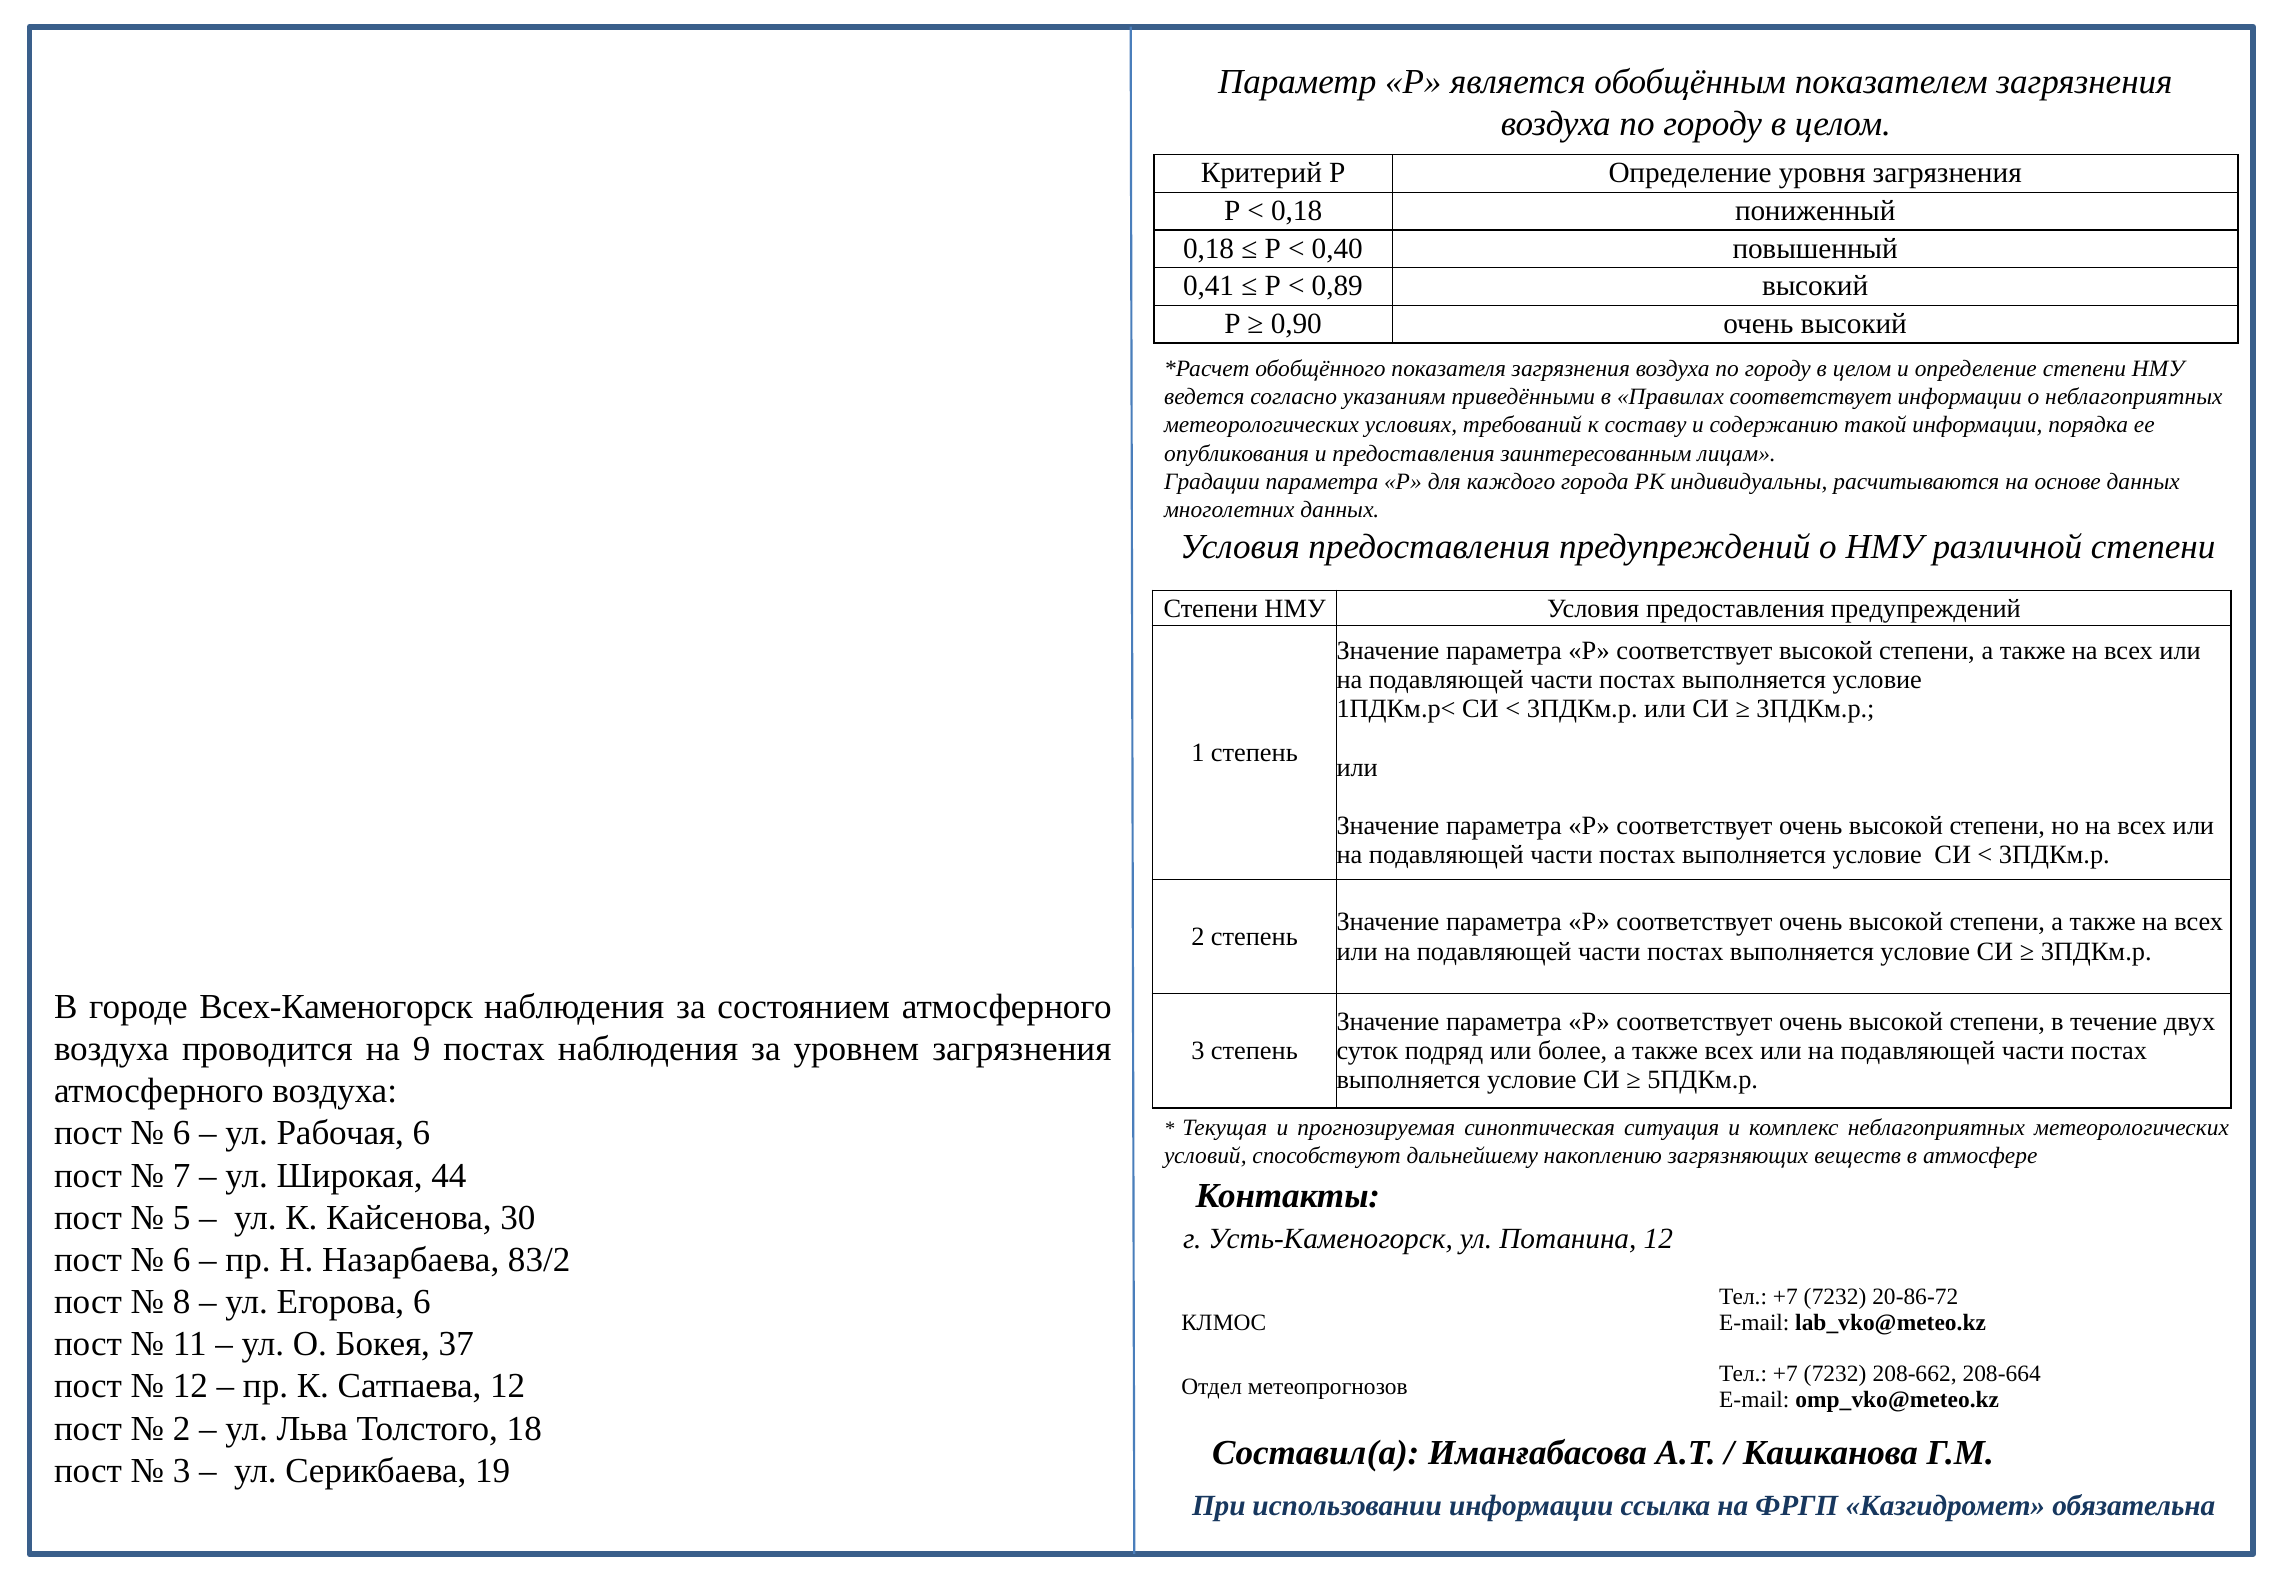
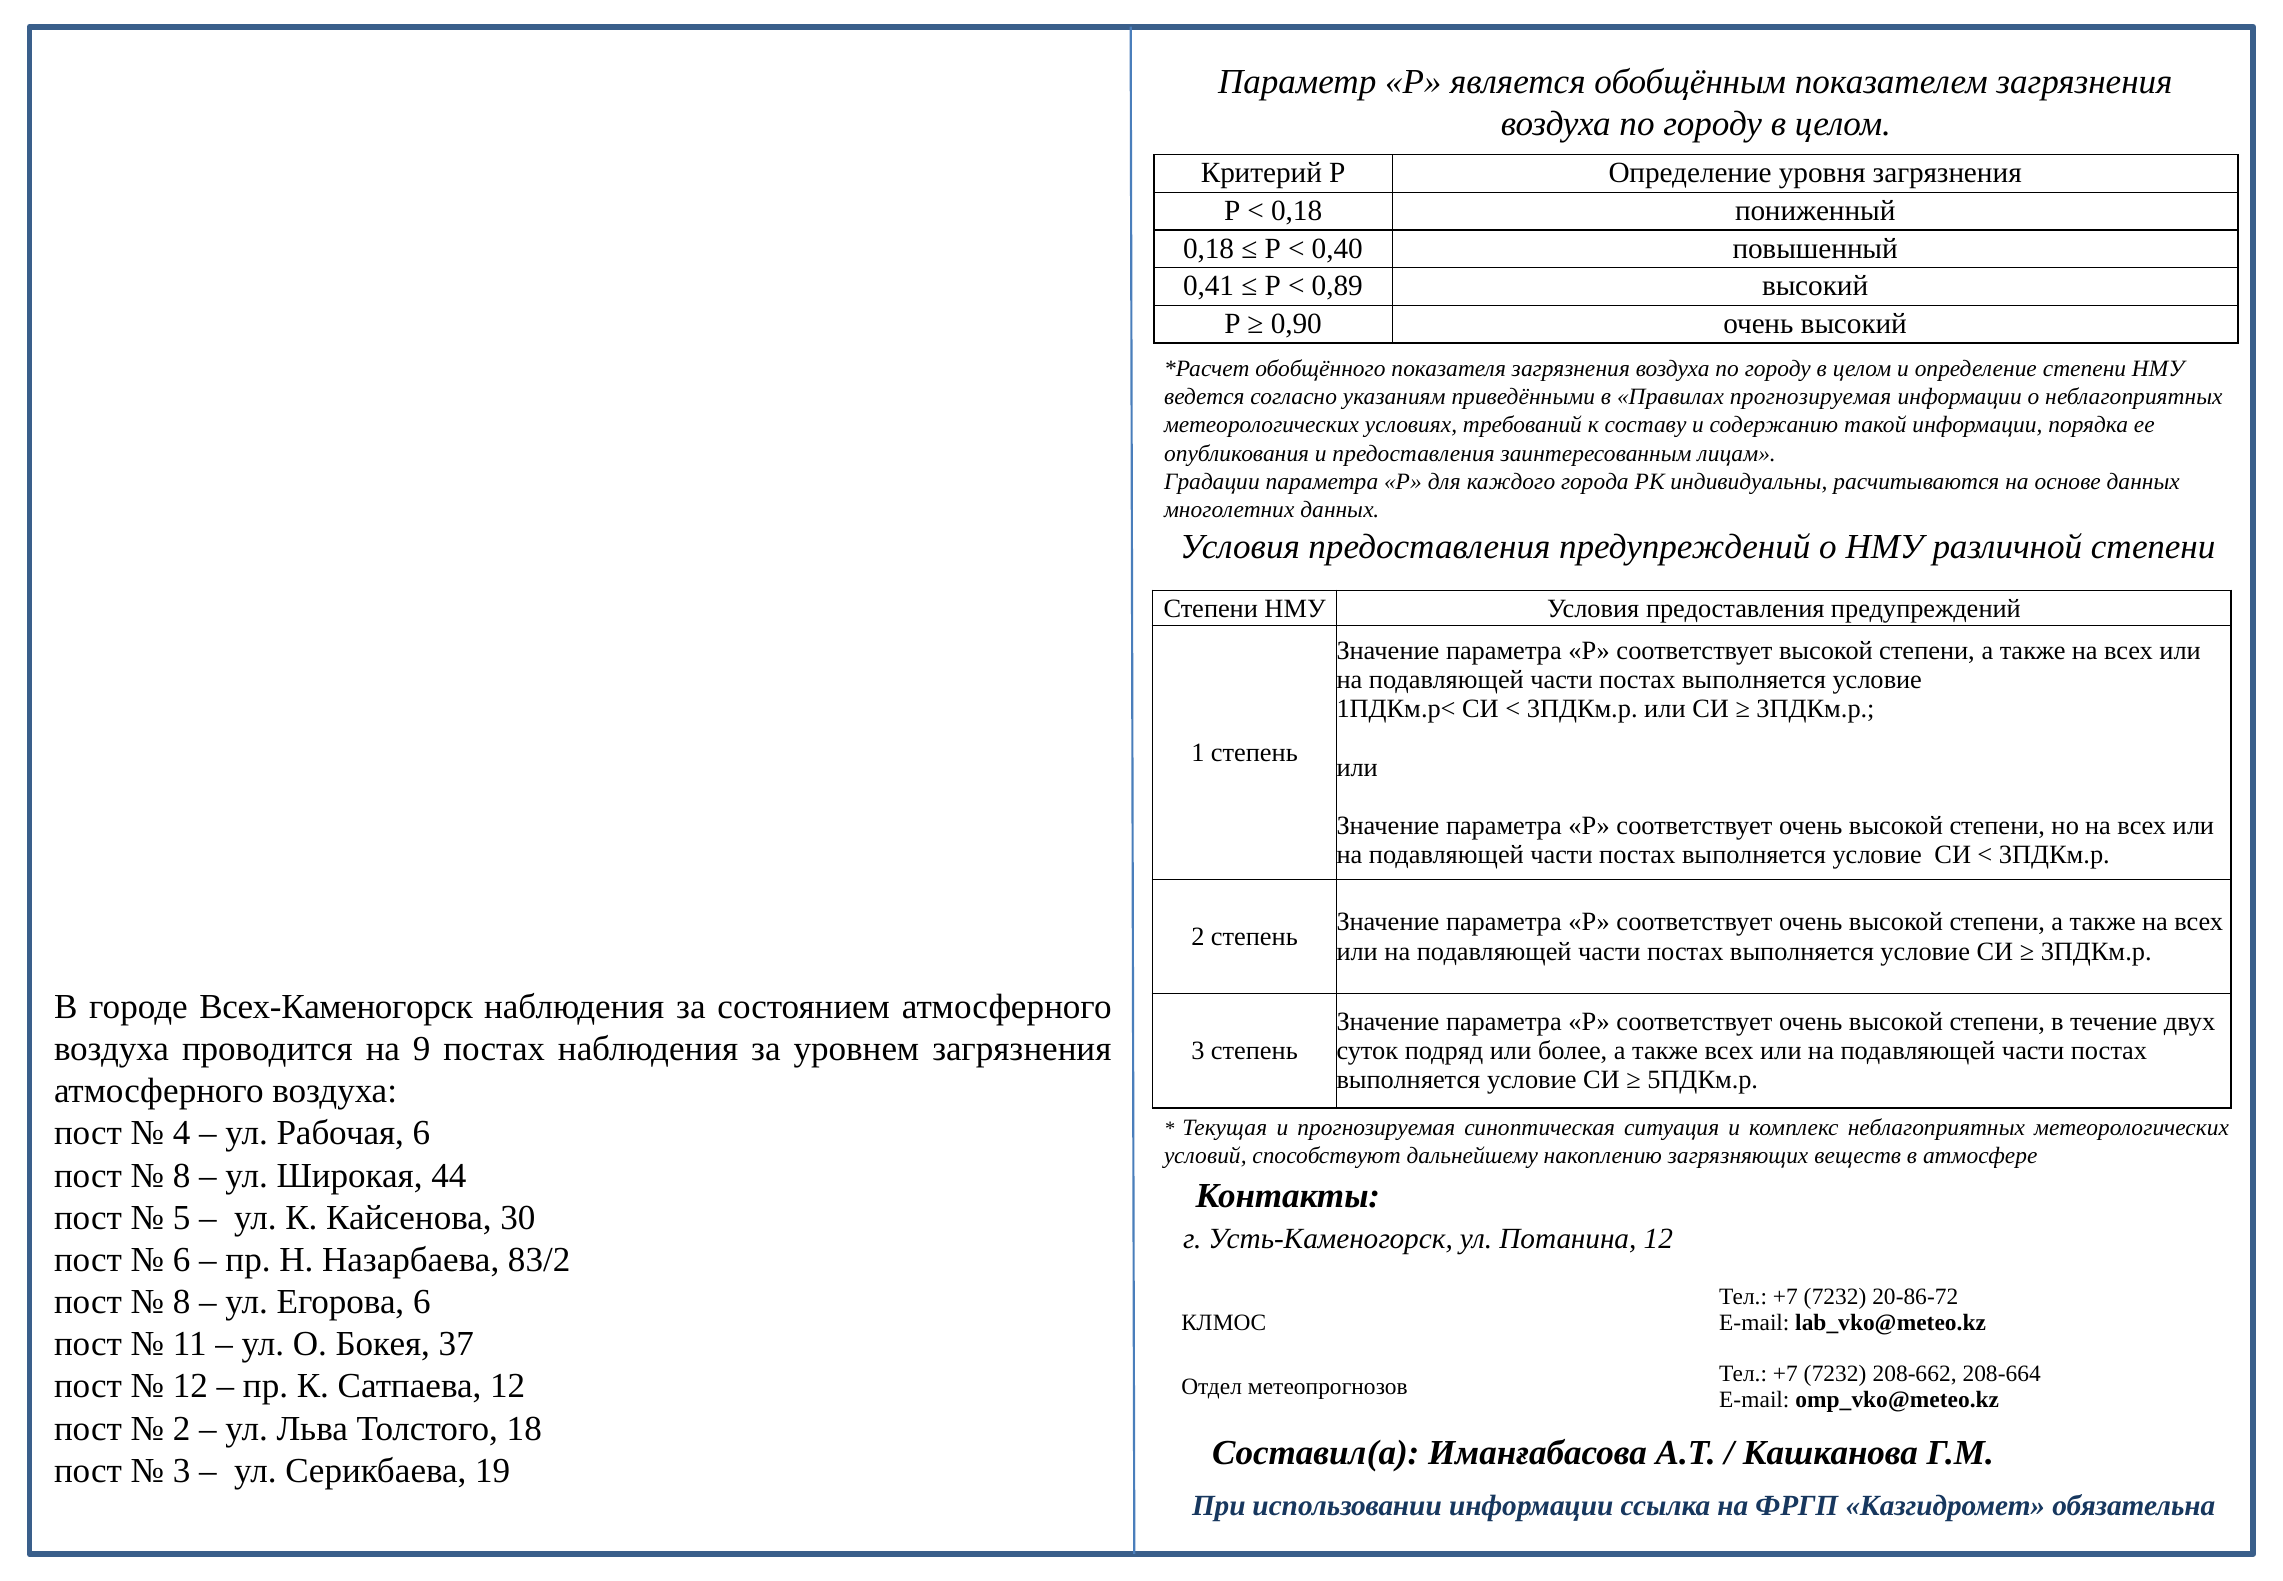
Правилах соответствует: соответствует -> прогнозируемая (1811, 397)
6: 6 -> 4 (182, 1133)
7: 7 -> 8 (182, 1175)
